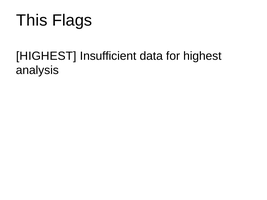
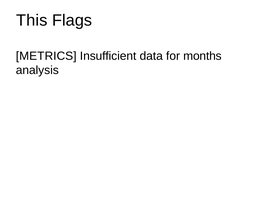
HIGHEST: HIGHEST -> METRICS (46, 56)
for highest: highest -> months (202, 56)
